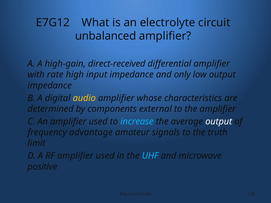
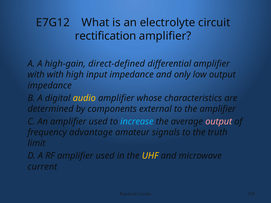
unbalanced: unbalanced -> rectification (106, 36)
direct-received: direct-received -> direct-defined (117, 64)
with rate: rate -> with (55, 75)
output colour: white -> pink (219, 122)
UHF colour: light blue -> yellow (150, 156)
positive: positive -> current (42, 167)
